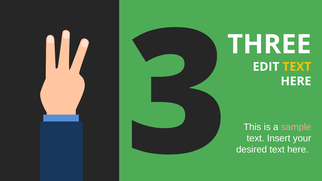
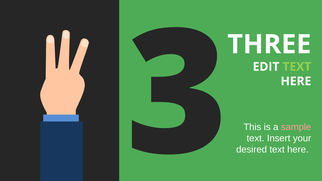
TEXT colour: yellow -> light green (297, 67)
